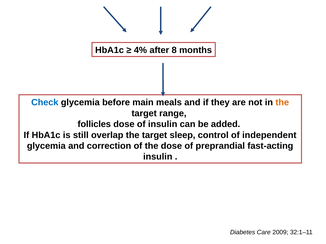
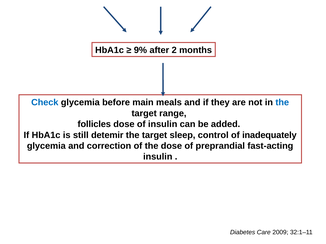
4%: 4% -> 9% (140, 50)
8: 8 -> 2 (174, 50)
the colour: orange -> blue (282, 103)
overlap: overlap -> detemir (107, 135)
independent: independent -> inadequately (269, 135)
